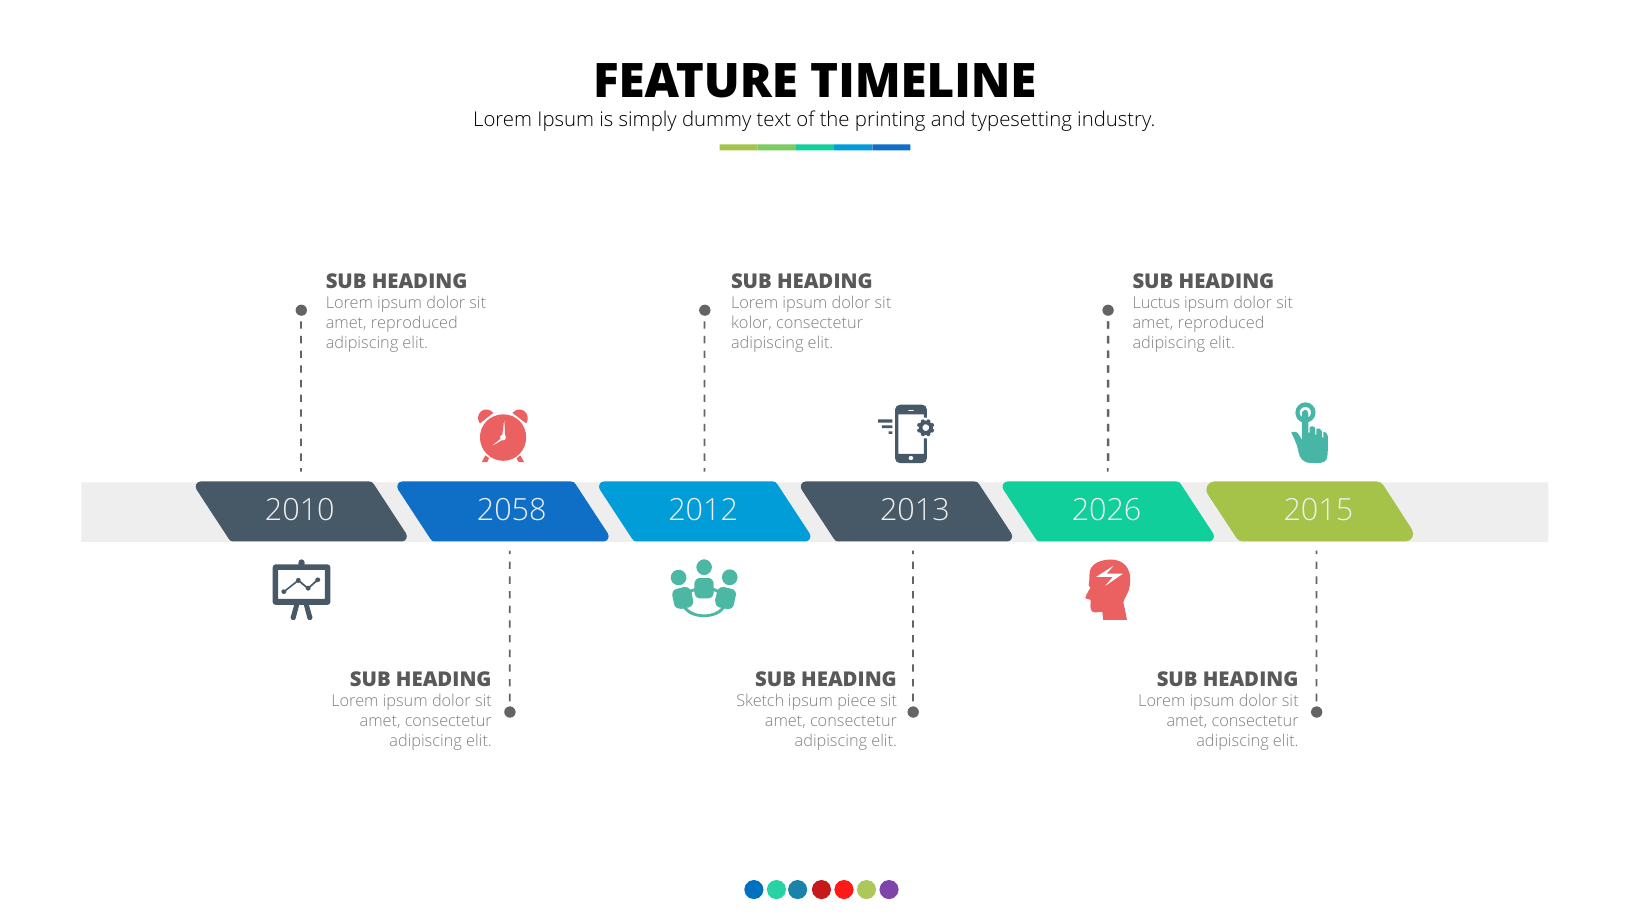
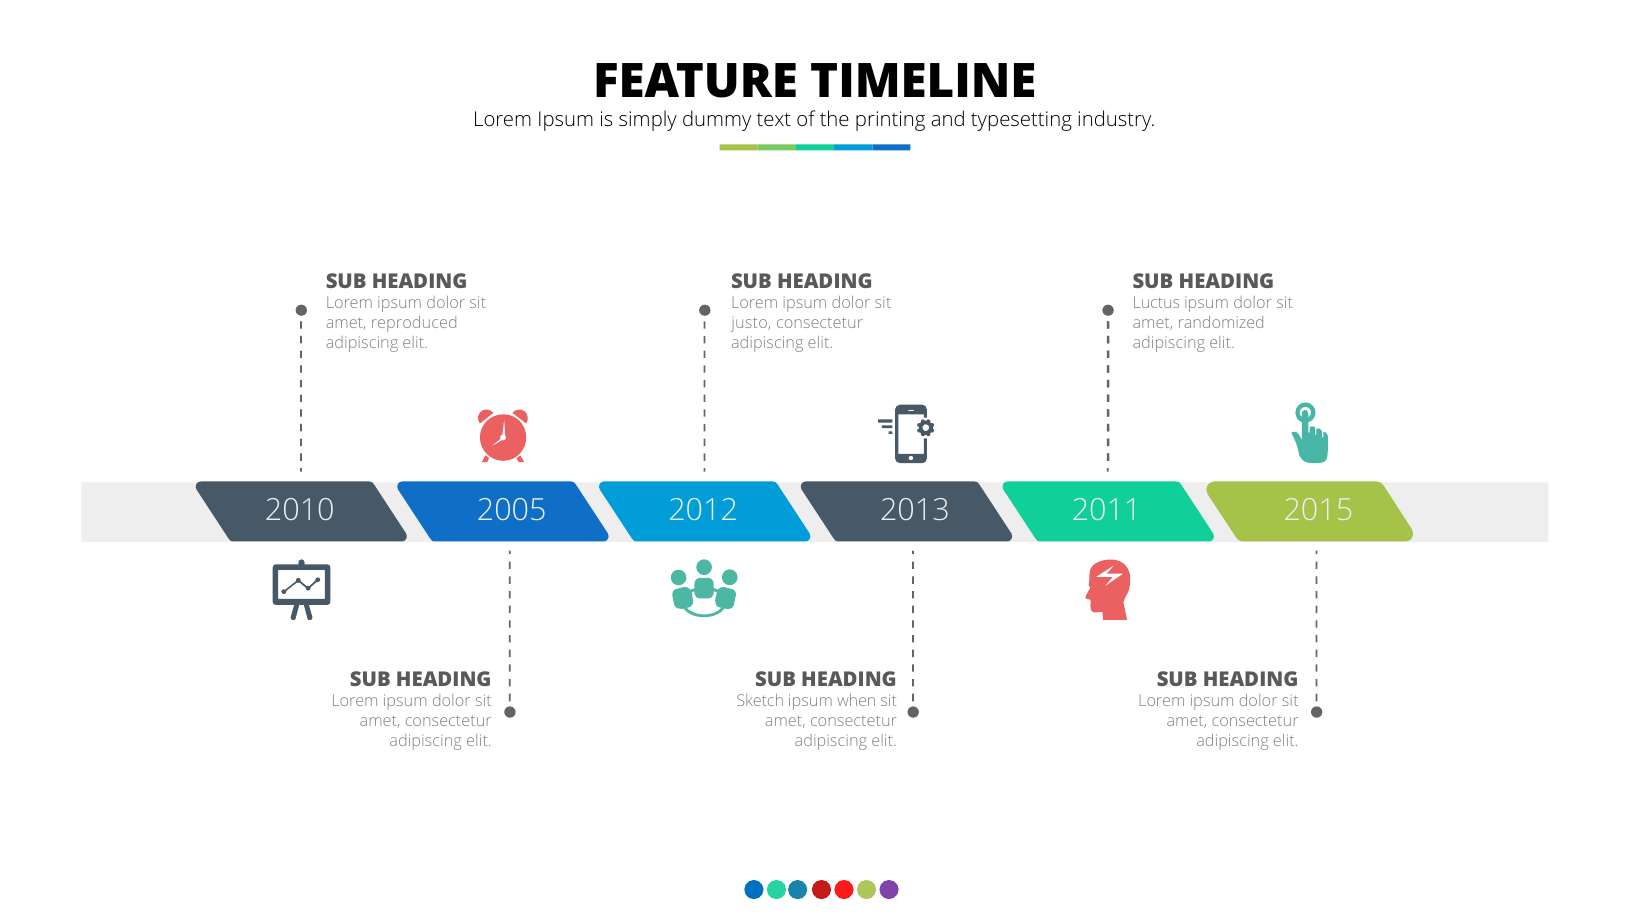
kolor: kolor -> justo (751, 323)
reproduced: reproduced -> randomized (1221, 323)
2058: 2058 -> 2005 (512, 511)
2026: 2026 -> 2011 (1107, 511)
piece: piece -> when (857, 701)
